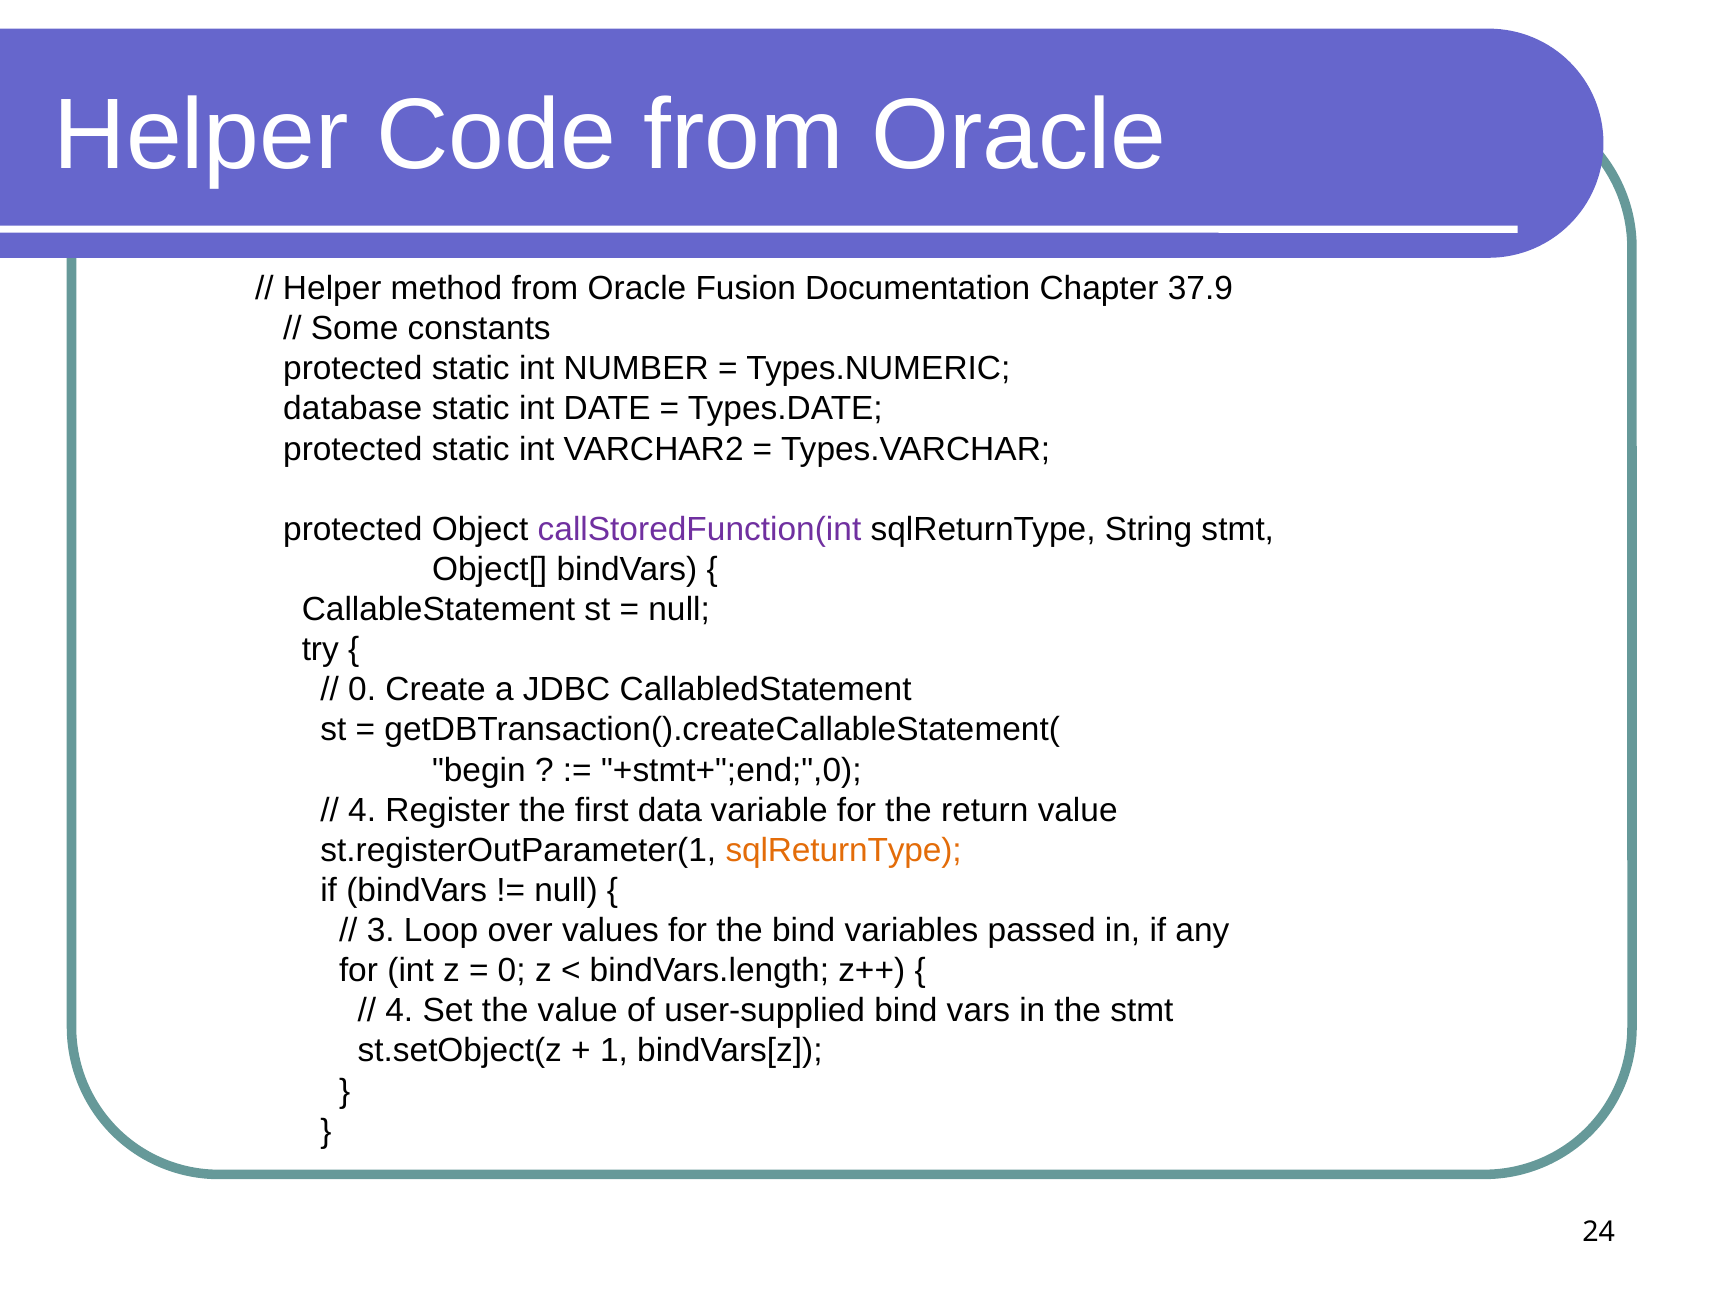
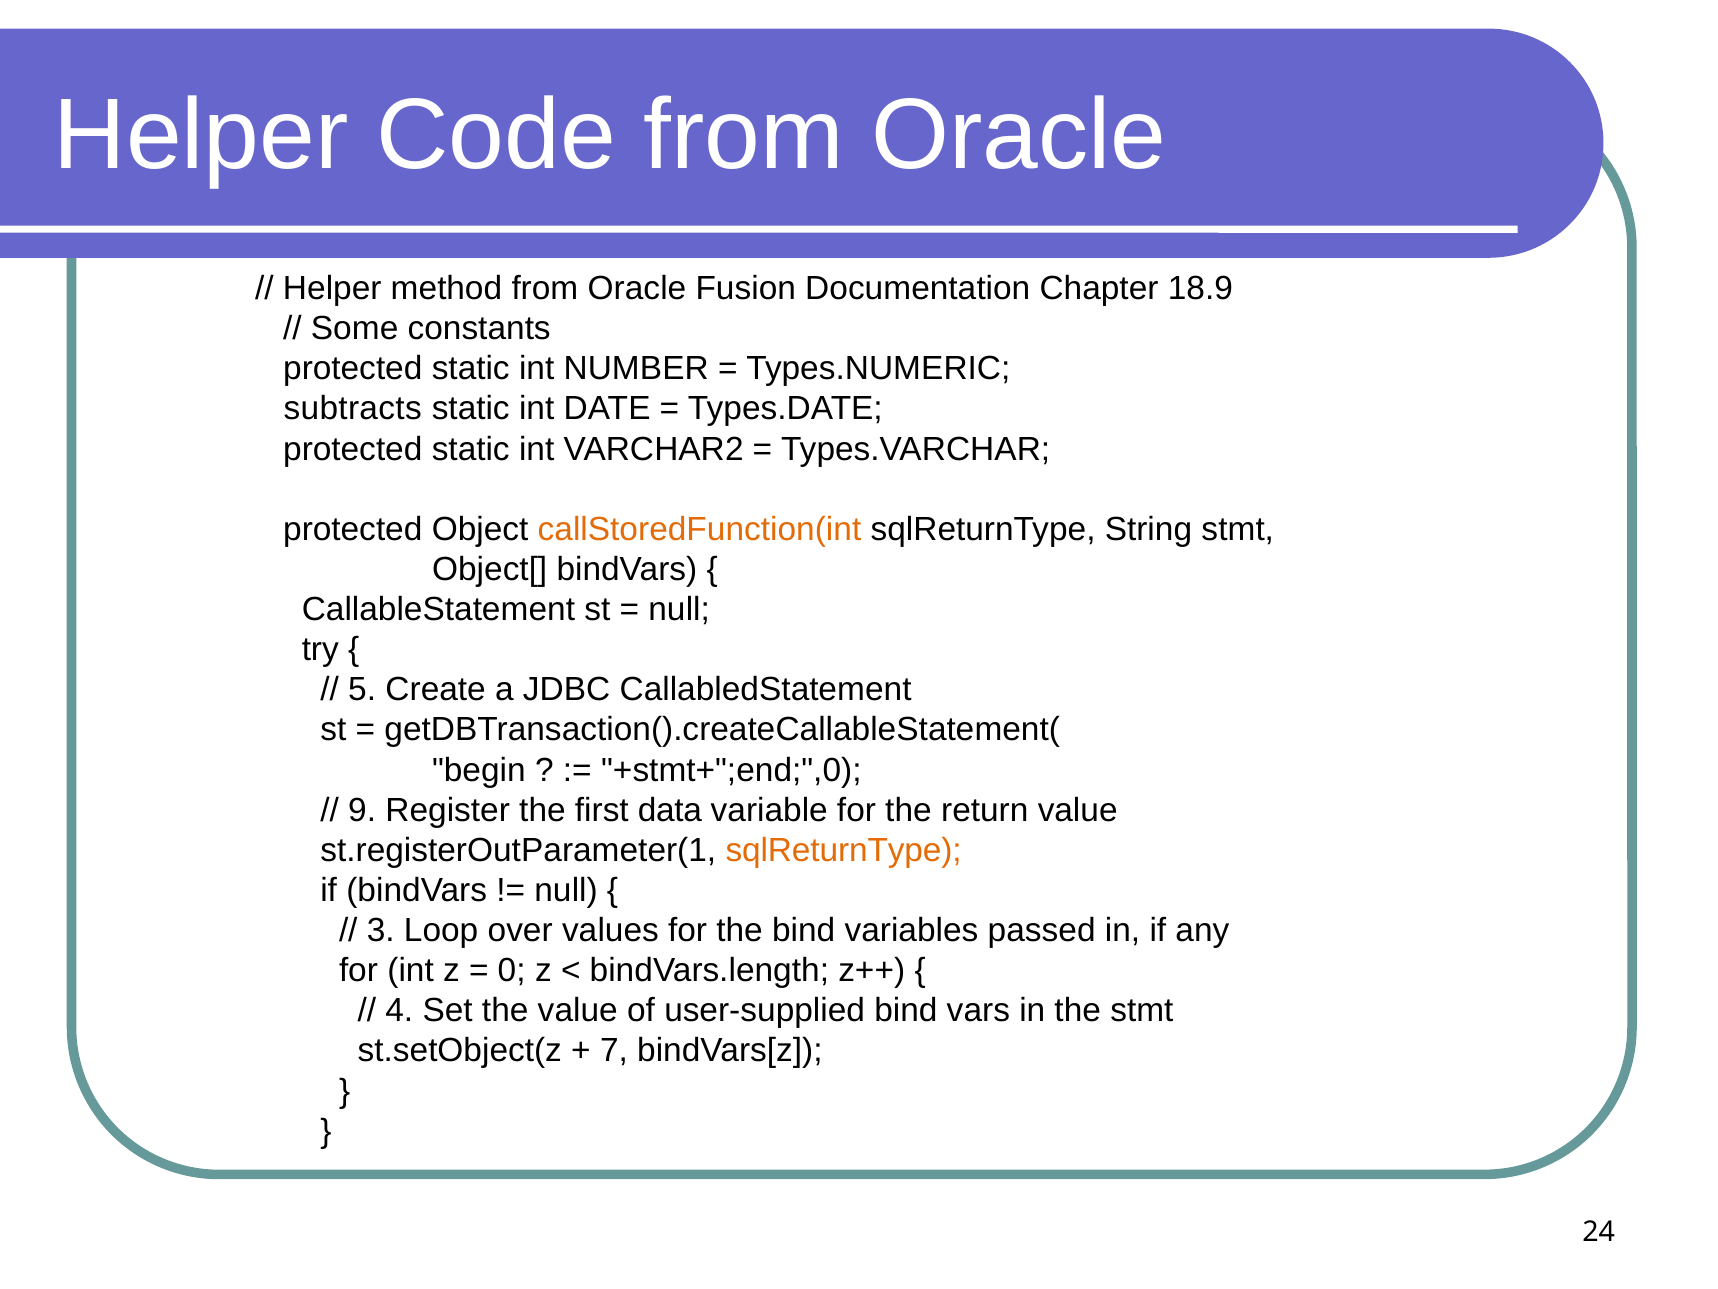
37.9: 37.9 -> 18.9 (1200, 288)
database: database -> subtracts (353, 409)
callStoredFunction(int colour: purple -> orange (699, 529)
0: 0 -> 5 (362, 690)
4: 4 -> 9 (362, 810)
1: 1 -> 7 (614, 1051)
